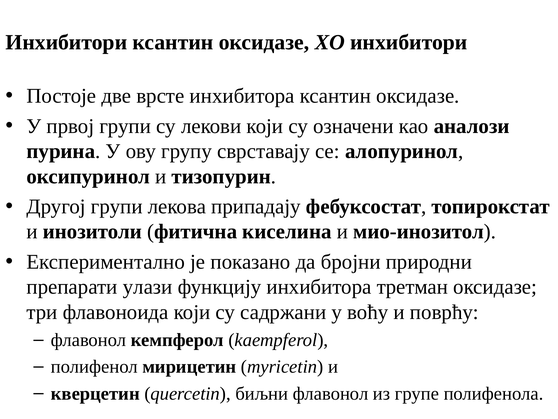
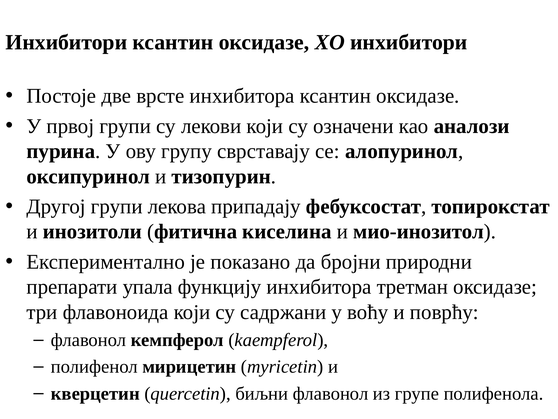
улази: улази -> упала (148, 287)
